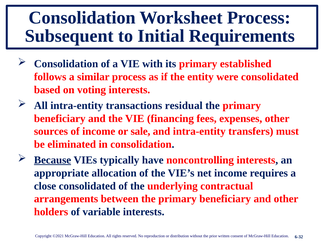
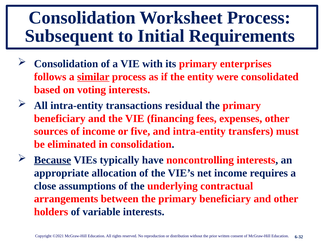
established: established -> enterprises (246, 64)
similar underline: none -> present (93, 77)
sale: sale -> five (140, 131)
close consolidated: consolidated -> assumptions (87, 186)
